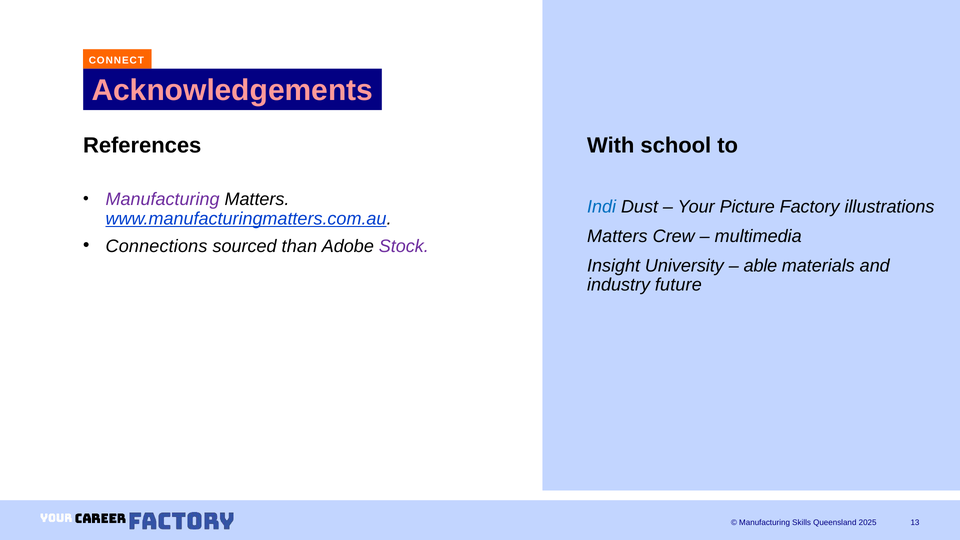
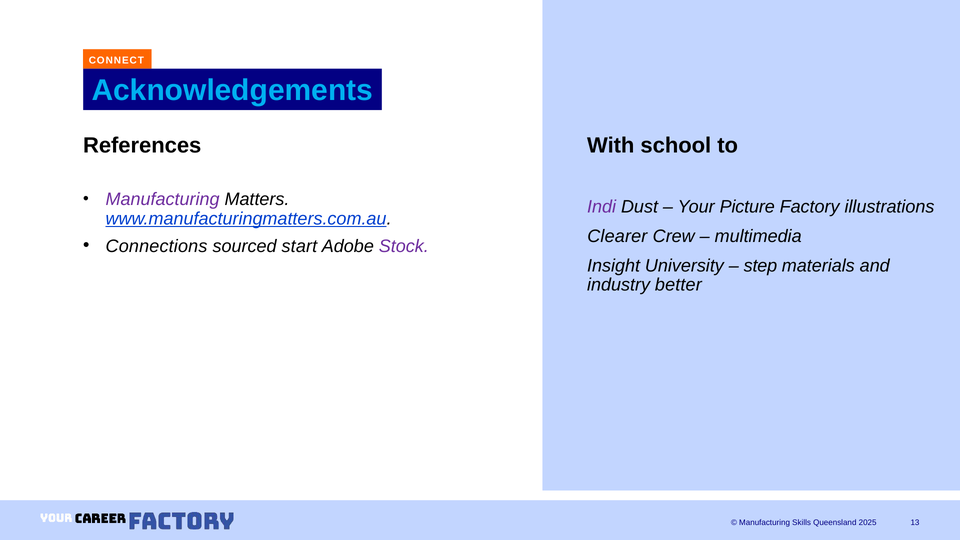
Acknowledgements colour: pink -> light blue (232, 91)
Indi colour: blue -> purple (602, 207)
Matters: Matters -> Clearer (617, 236)
than: than -> start (299, 246)
able: able -> step (760, 266)
future: future -> better (678, 285)
